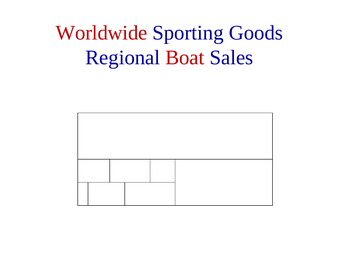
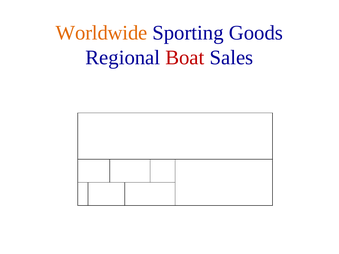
Worldwide colour: red -> orange (102, 33)
